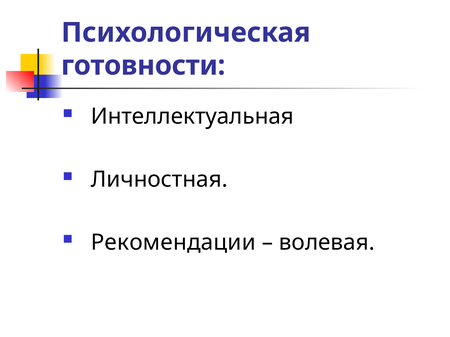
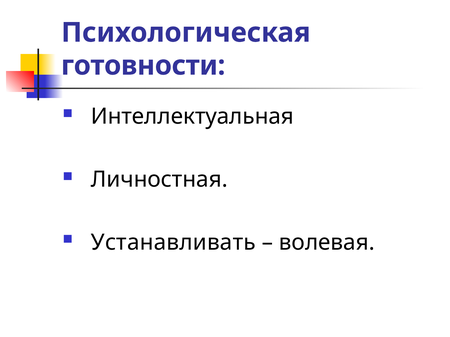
Рекомендации: Рекомендации -> Устанавливать (173, 243)
